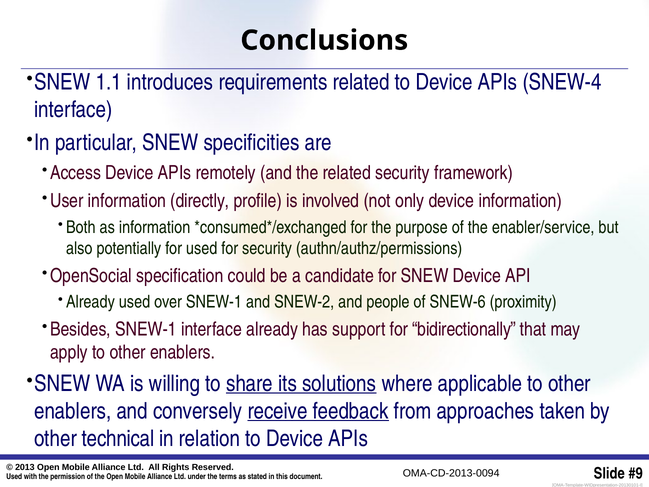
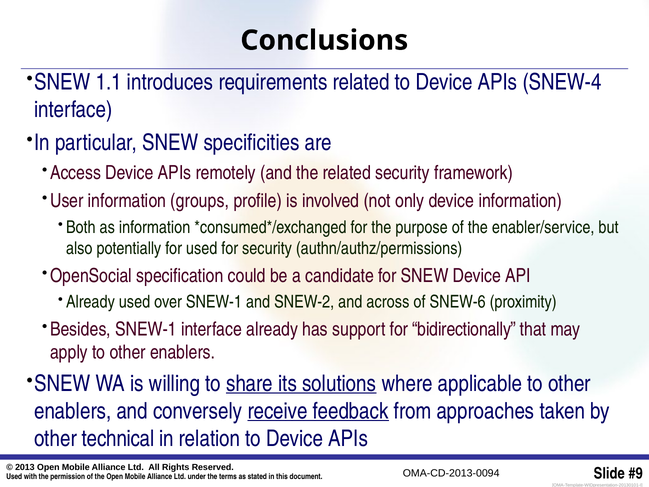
directly: directly -> groups (200, 201)
people: people -> across (388, 302)
